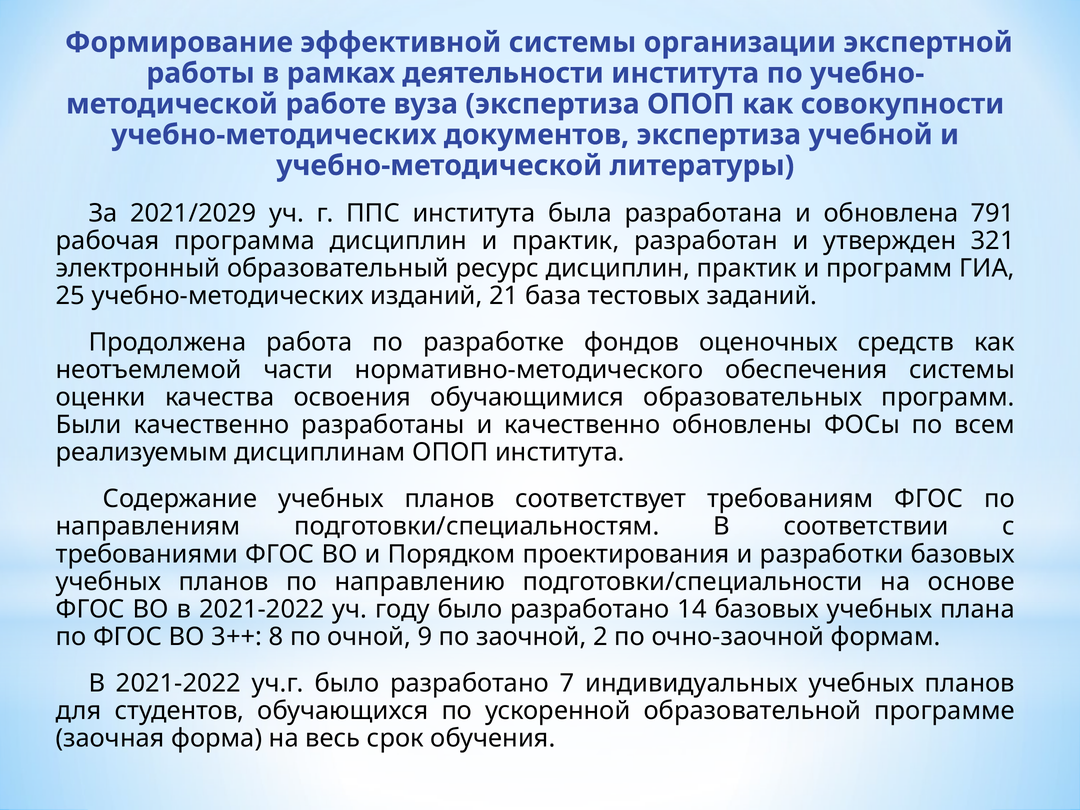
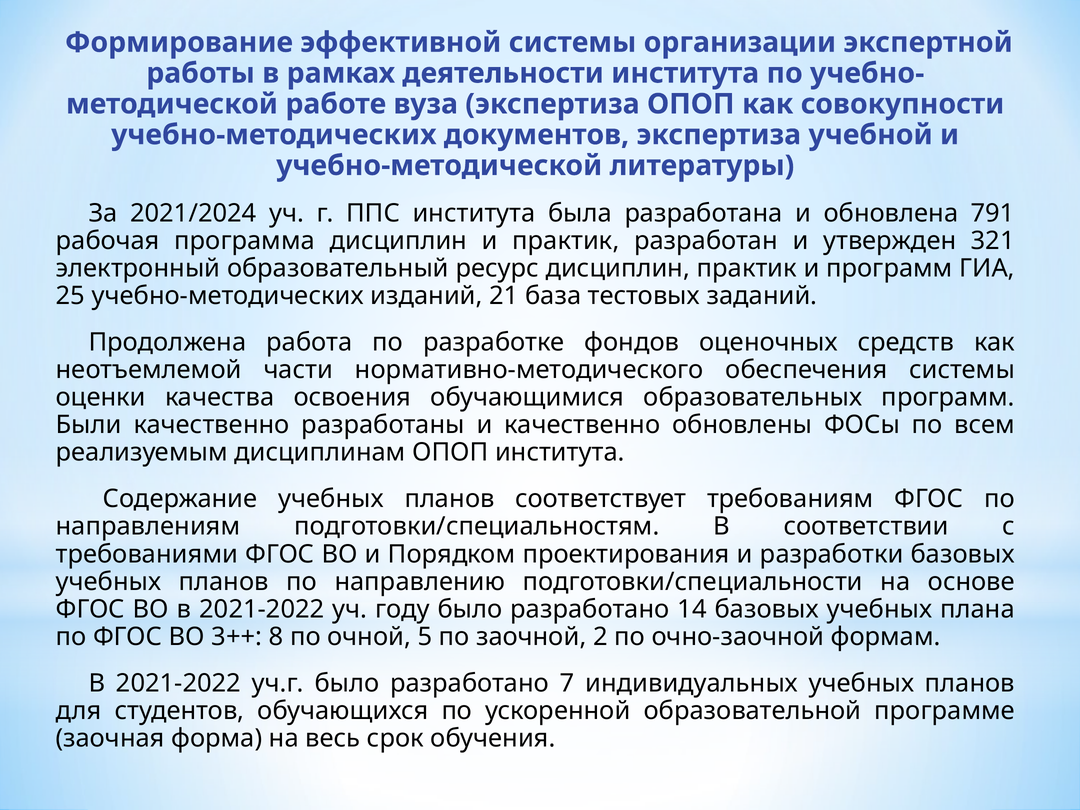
2021/2029: 2021/2029 -> 2021/2024 (193, 213)
9: 9 -> 5 (425, 637)
